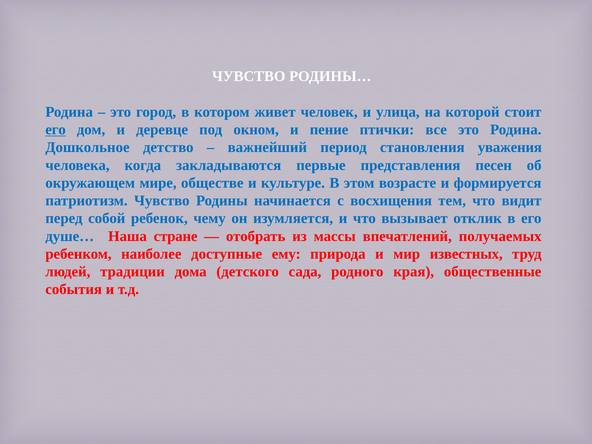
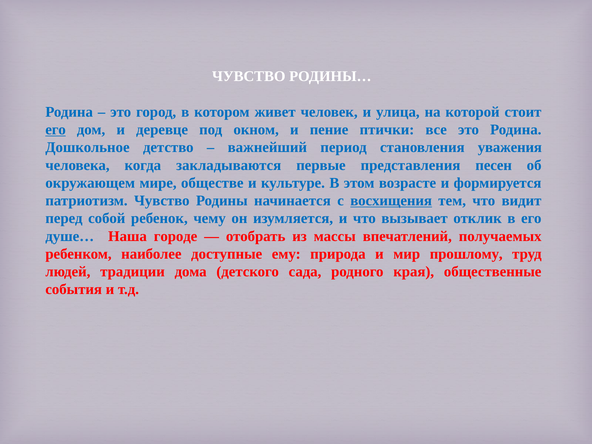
восхищения underline: none -> present (391, 201)
стране: стране -> городе (176, 236)
известных: известных -> прошлому (466, 254)
